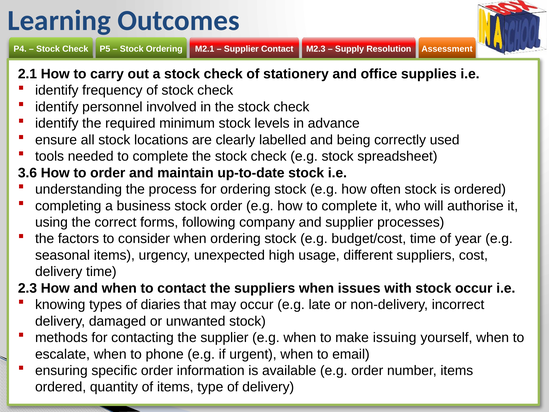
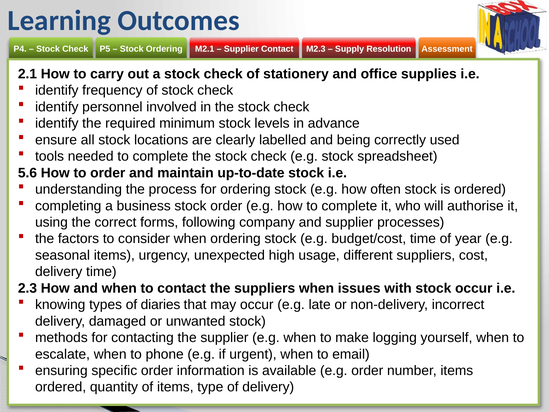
3.6: 3.6 -> 5.6 (27, 173)
issuing: issuing -> logging (395, 337)
